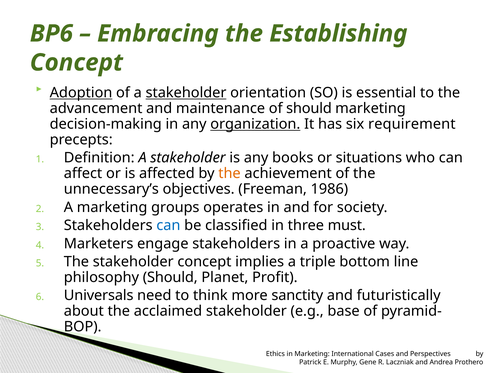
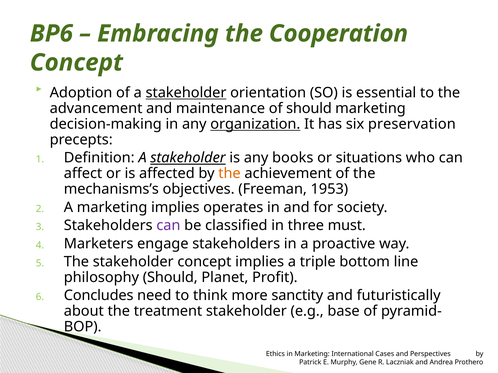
Establishing: Establishing -> Cooperation (338, 34)
Adoption underline: present -> none (81, 93)
requirement: requirement -> preservation (412, 124)
stakeholder underline: none -> present (188, 158)
unnecessary’s: unnecessary’s -> mechanisms’s (111, 189)
1986: 1986 -> 1953 (329, 189)
marketing groups: groups -> implies (175, 208)
can colour: blue -> purple (168, 226)
Universals: Universals -> Concludes (99, 296)
acclaimed: acclaimed -> treatment (168, 312)
